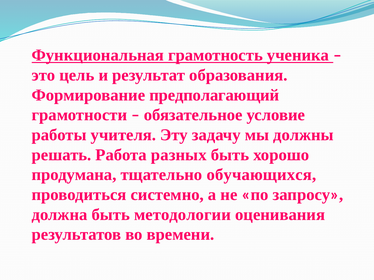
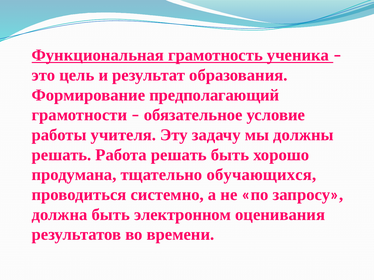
Работа разных: разных -> решать (179, 155)
методологии: методологии -> электронном (183, 215)
